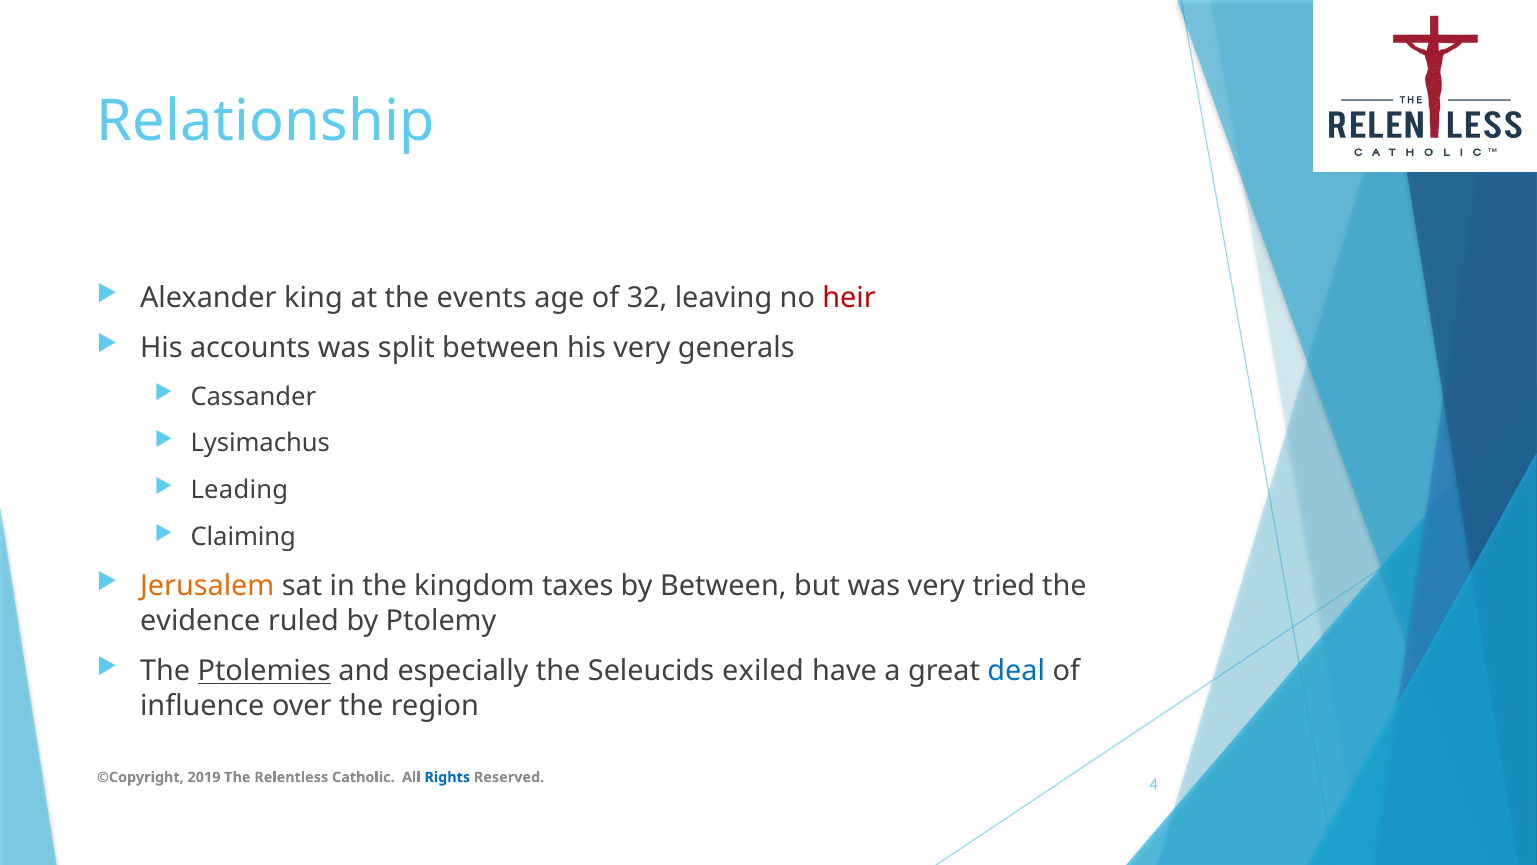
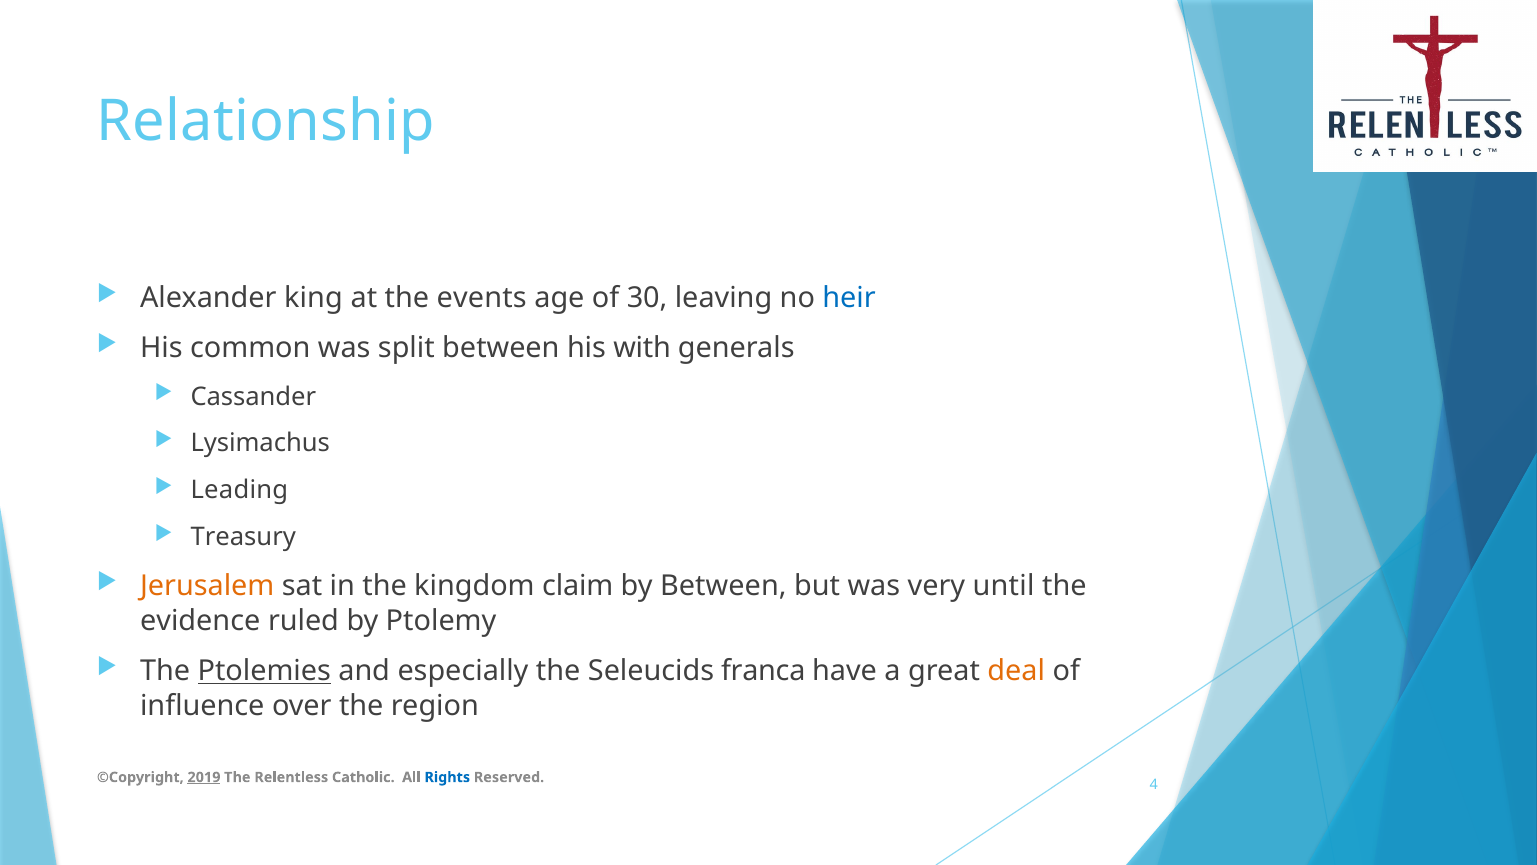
32: 32 -> 30 (647, 297)
heir colour: red -> blue (849, 297)
accounts: accounts -> common (250, 348)
his very: very -> with (642, 348)
Claiming: Claiming -> Treasury (243, 537)
taxes: taxes -> claim (578, 586)
tried: tried -> until (1004, 586)
exiled: exiled -> franca (763, 671)
deal colour: blue -> orange (1016, 671)
2019 underline: none -> present (204, 777)
